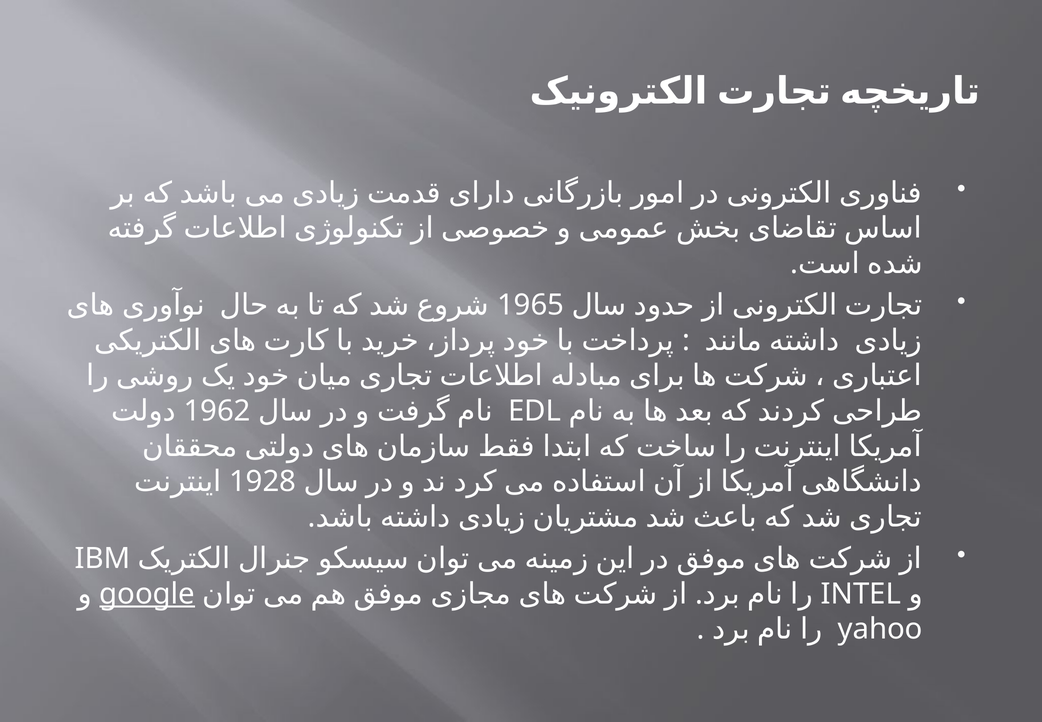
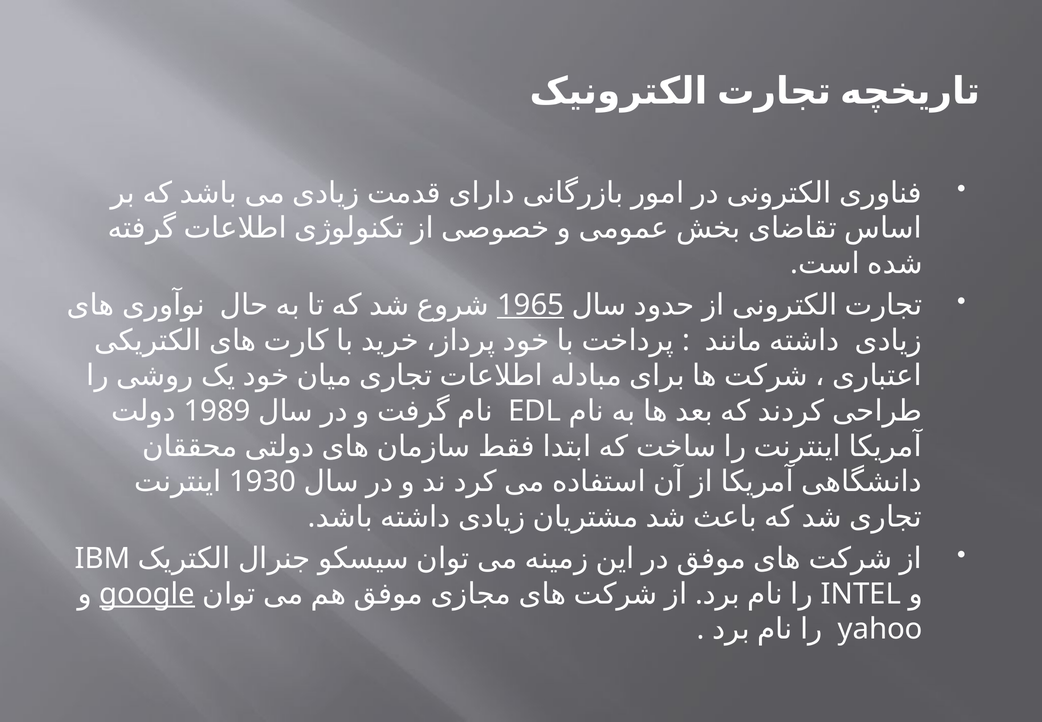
1965 underline: none -> present (531, 305)
1962: 1962 -> 1989 (217, 411)
1928: 1928 -> 1930 (263, 481)
